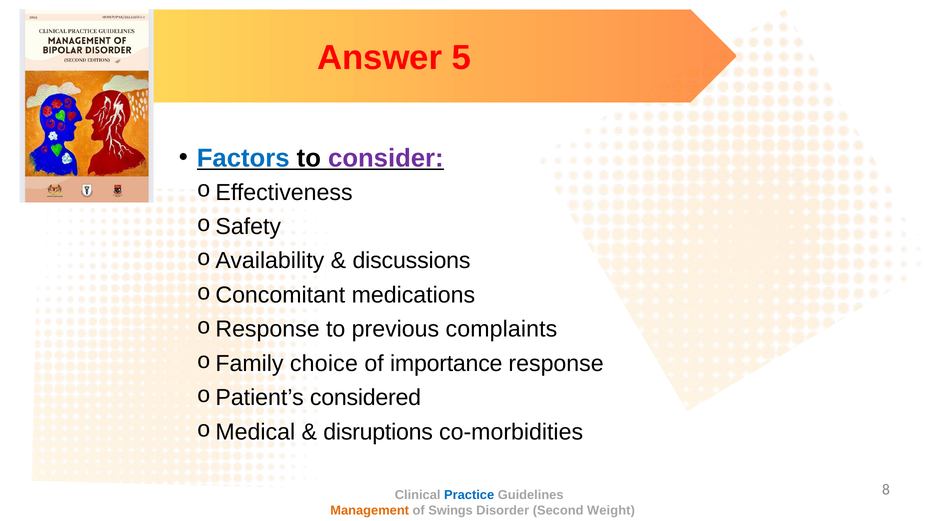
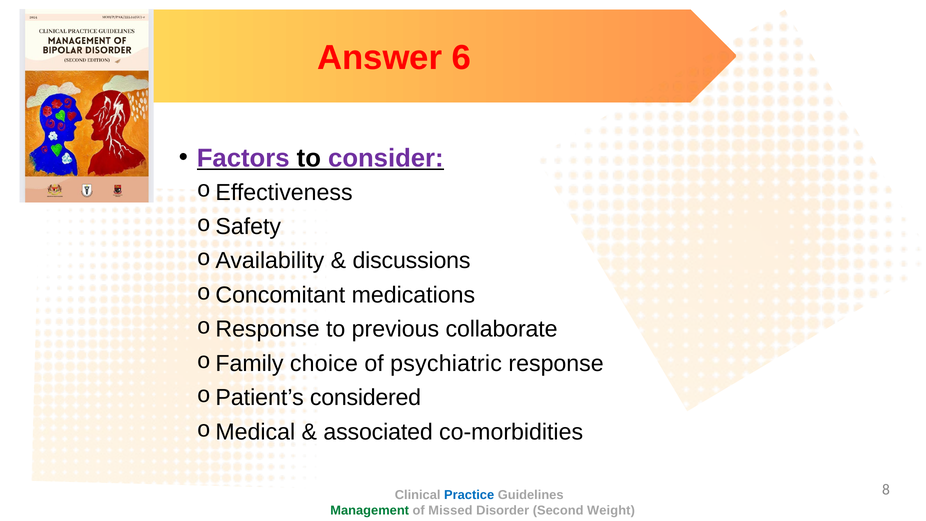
5: 5 -> 6 (462, 58)
Factors colour: blue -> purple (243, 158)
complaints: complaints -> collaborate (502, 329)
importance: importance -> psychiatric (446, 363)
disruptions: disruptions -> associated (378, 432)
Management colour: orange -> green (370, 510)
Swings: Swings -> Missed (450, 510)
